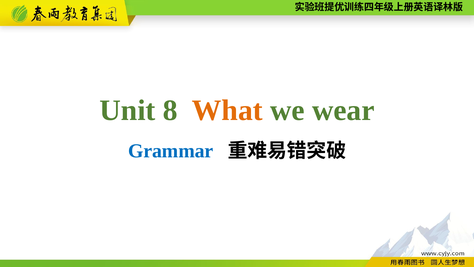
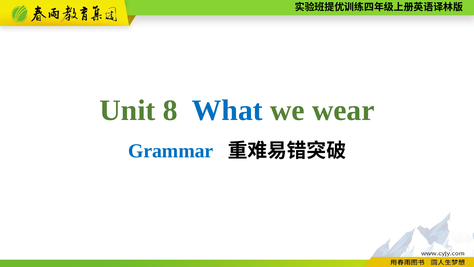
What colour: orange -> blue (227, 110)
